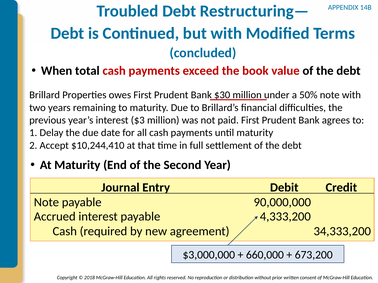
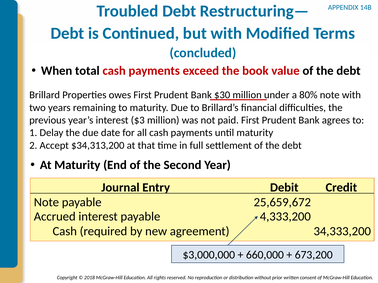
50%: 50% -> 80% (308, 95)
$10,244,410: $10,244,410 -> $34,313,200 (98, 146)
90,000,000: 90,000,000 -> 25,659,672 (282, 203)
